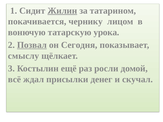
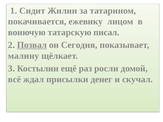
Жилин underline: present -> none (62, 11)
чернику: чернику -> ежевику (86, 22)
урока: урока -> писал (106, 32)
смыслу: смыслу -> малину (24, 56)
